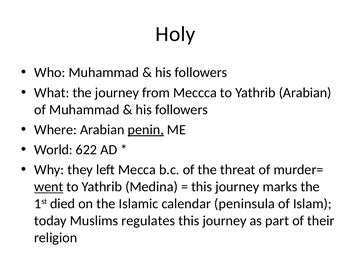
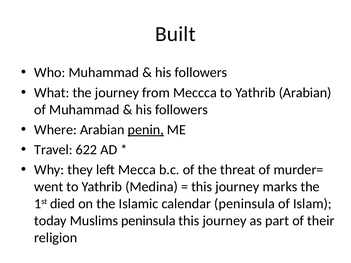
Holy: Holy -> Built (175, 34)
World: World -> Travel (53, 150)
went underline: present -> none (49, 187)
Muslims regulates: regulates -> peninsula (148, 221)
